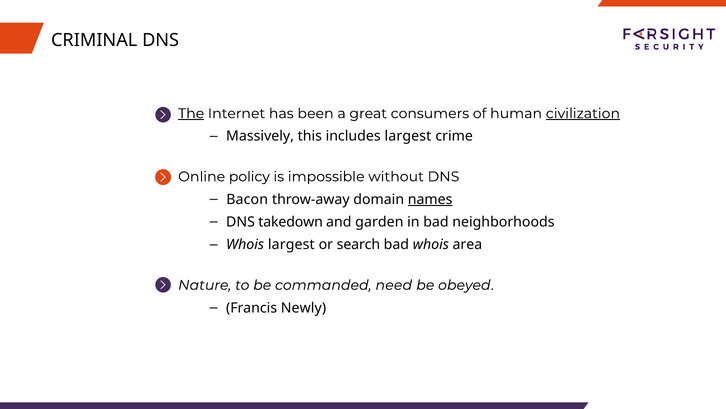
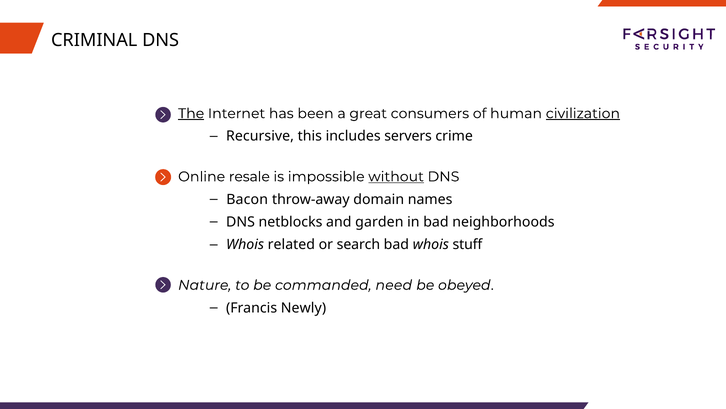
Massively: Massively -> Recursive (260, 136)
includes largest: largest -> servers (408, 136)
policy: policy -> resale (249, 176)
without underline: none -> present (396, 176)
names underline: present -> none (430, 199)
takedown: takedown -> netblocks (291, 222)
Whois largest: largest -> related (291, 244)
area: area -> stuff (467, 244)
